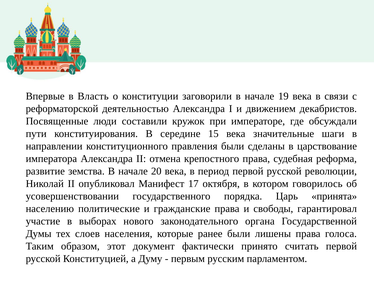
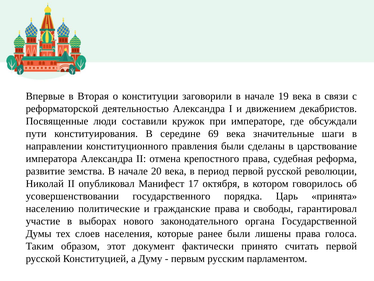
Власть: Власть -> Вторая (93, 96)
15: 15 -> 69 (213, 133)
